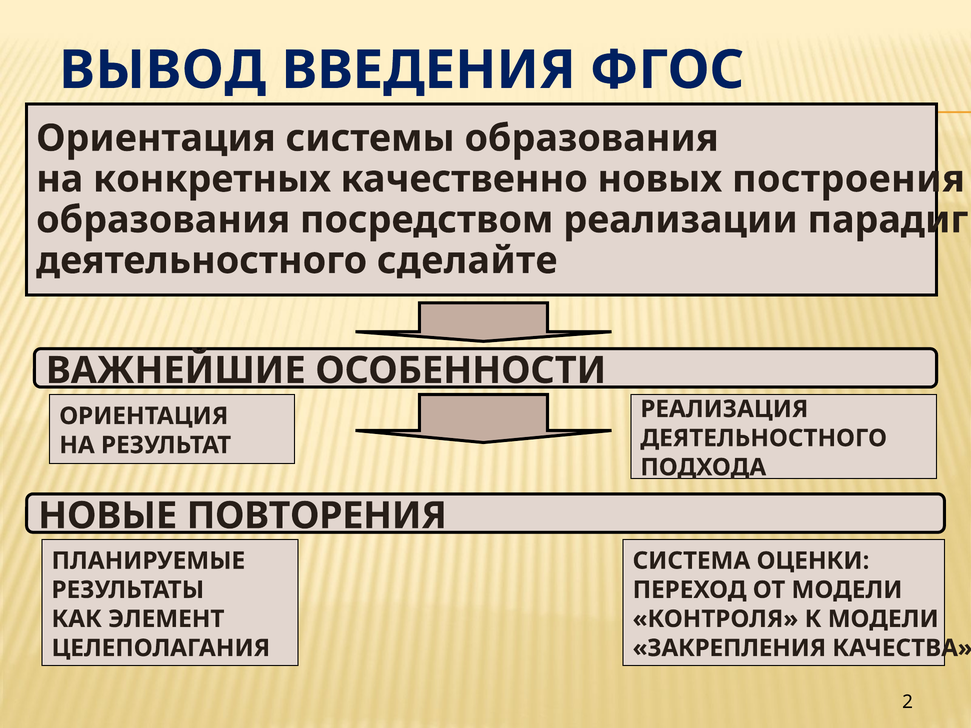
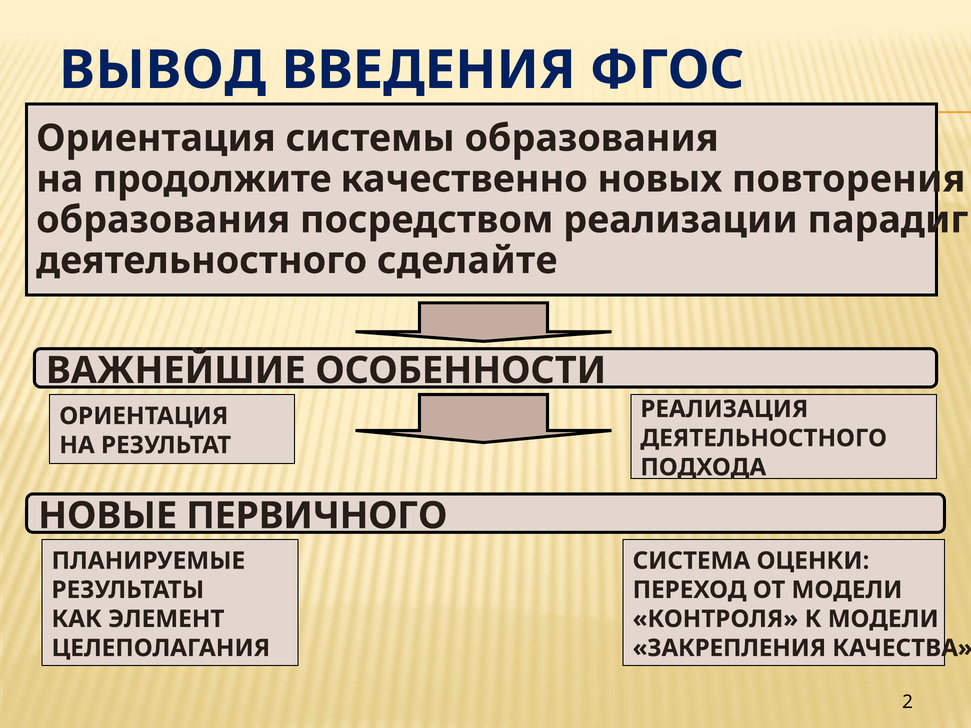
конкретных: конкретных -> продолжите (212, 179)
построения: построения -> повторения (849, 179)
ПОВТОРЕНИЯ: ПОВТОРЕНИЯ -> ПЕРВИЧНОГО (317, 516)
